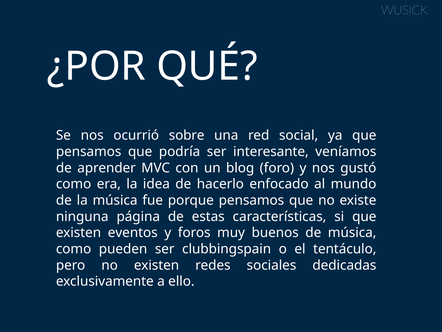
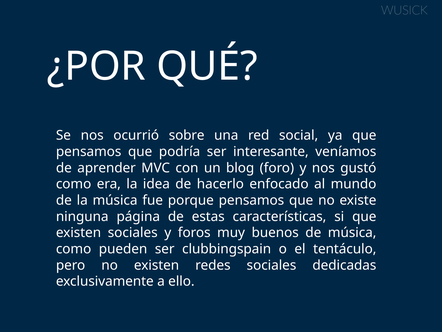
existen eventos: eventos -> sociales (133, 232)
